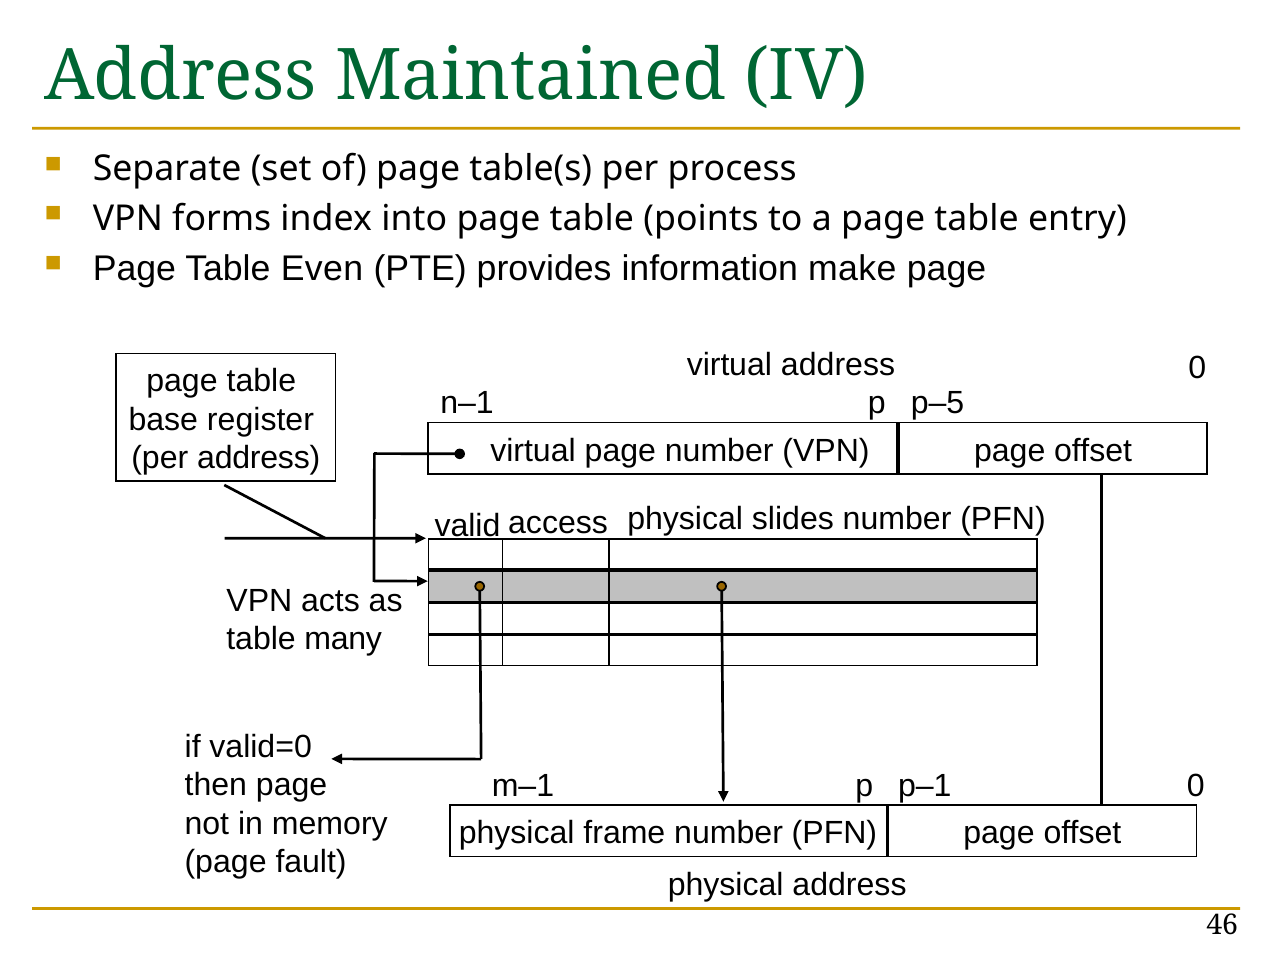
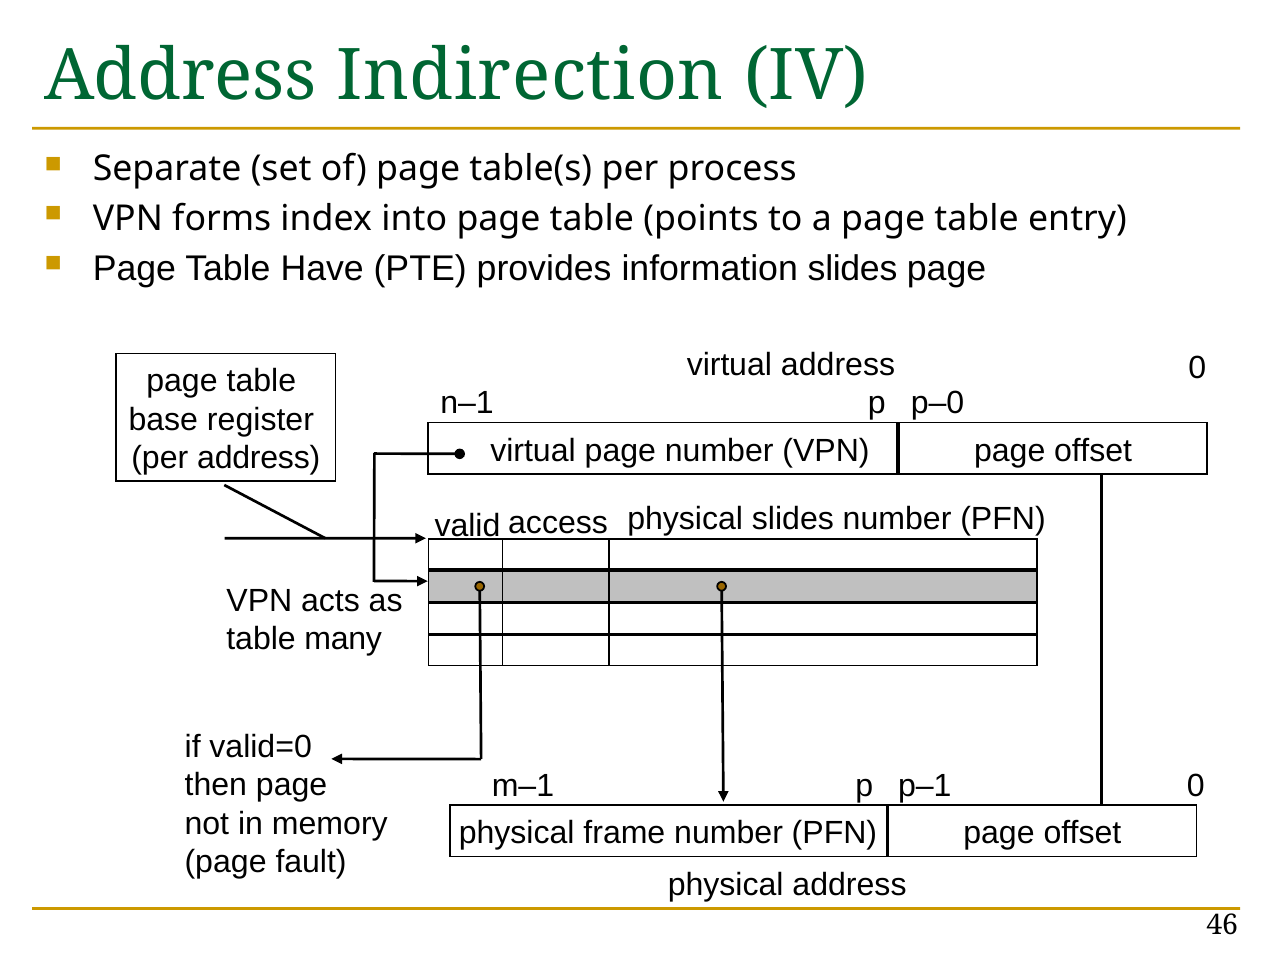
Maintained: Maintained -> Indirection (530, 76)
Even: Even -> Have (322, 269)
information make: make -> slides (853, 269)
p–5: p–5 -> p–0 (937, 403)
